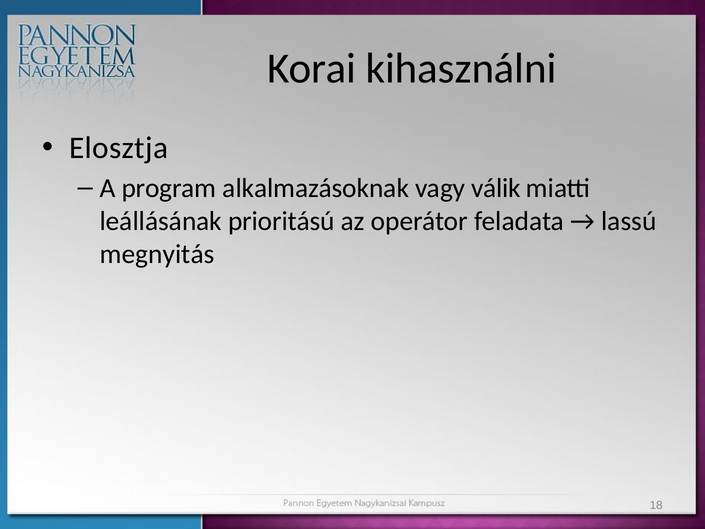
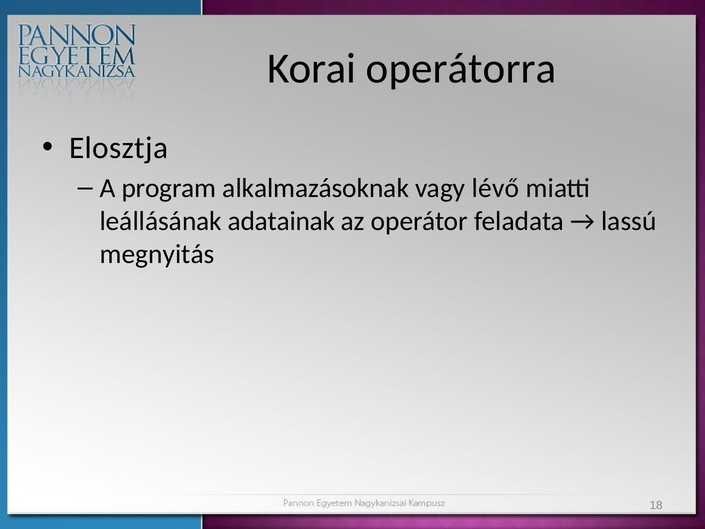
kihasználni: kihasználni -> operátorra (461, 68)
válik: válik -> lévő (496, 188)
prioritású: prioritású -> adatainak (281, 221)
